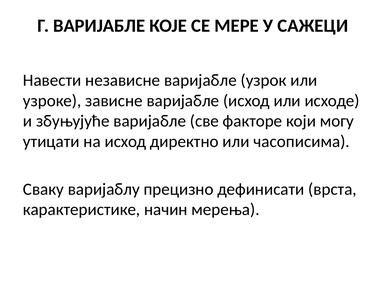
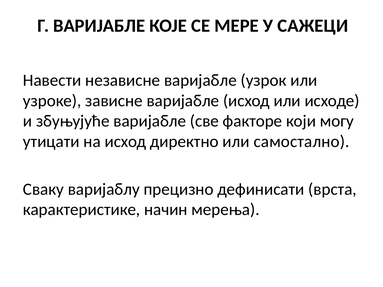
часописима: часописима -> самостално (302, 142)
